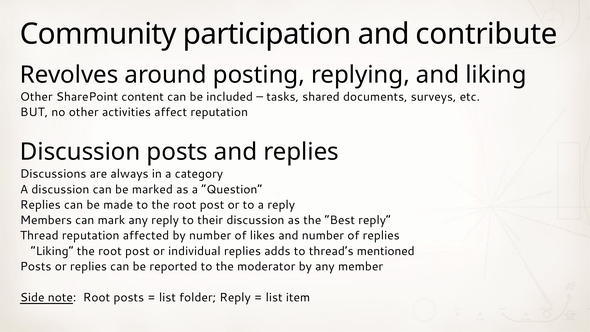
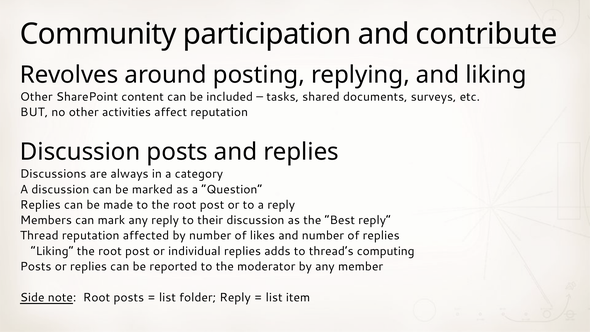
mentioned: mentioned -> computing (386, 251)
